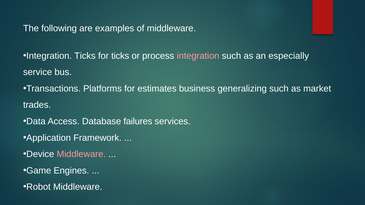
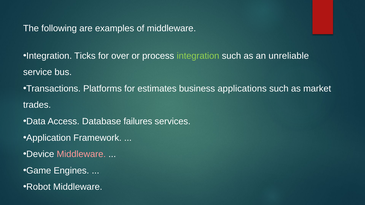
for ticks: ticks -> over (120, 56)
integration colour: pink -> light green (198, 56)
especially: especially -> unreliable (289, 56)
generalizing: generalizing -> applications (242, 89)
